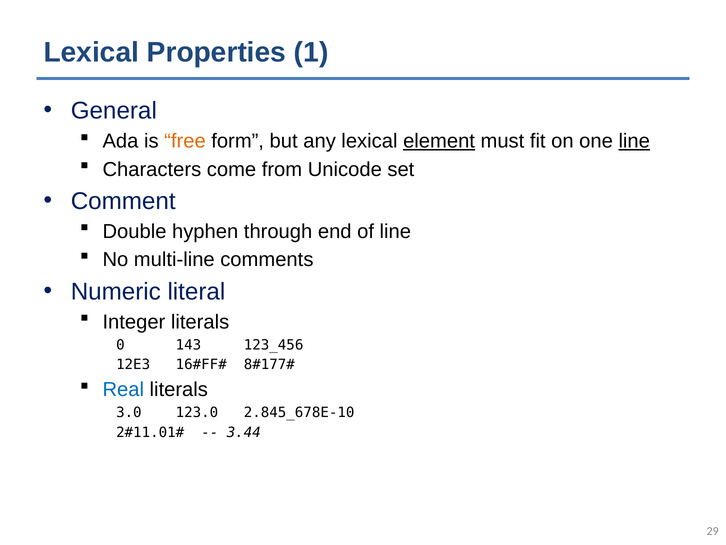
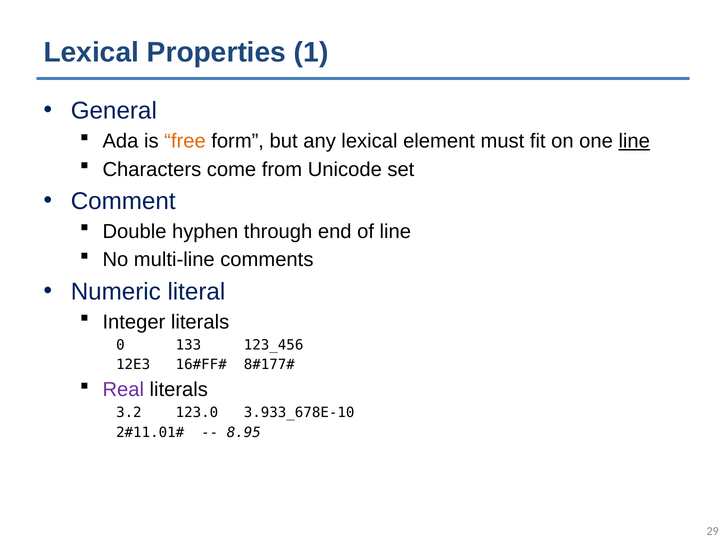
element underline: present -> none (439, 141)
143: 143 -> 133 (188, 345)
Real colour: blue -> purple (123, 389)
3.0: 3.0 -> 3.2 (129, 412)
2.845_678E-10: 2.845_678E-10 -> 3.933_678E-10 (299, 412)
3.44: 3.44 -> 8.95 (244, 432)
